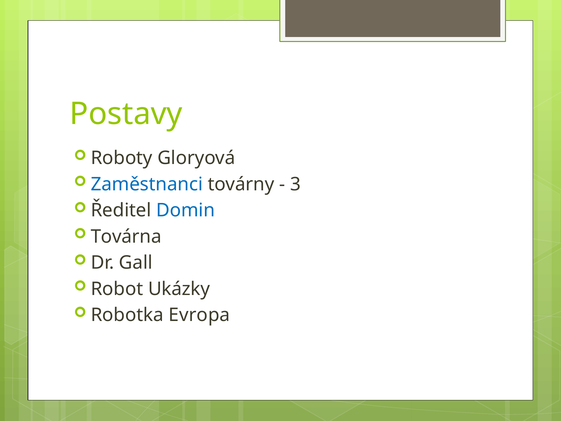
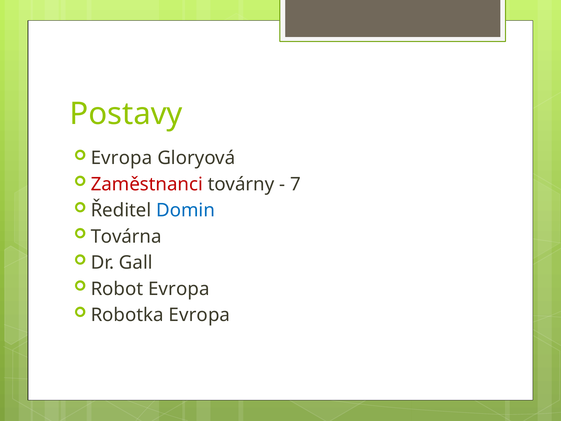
Roboty: Roboty -> Evropa (122, 158)
Zaměstnanci colour: blue -> red (147, 184)
3: 3 -> 7 (295, 184)
Robot Ukázky: Ukázky -> Evropa (179, 289)
